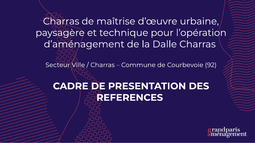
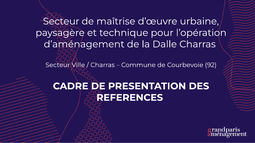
Charras: Charras -> Secteur (61, 21)
